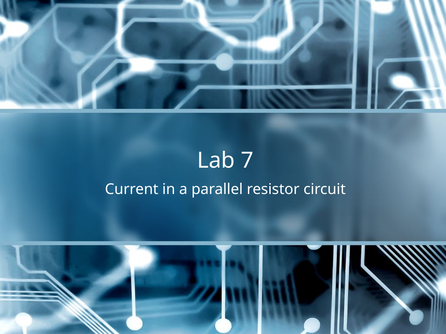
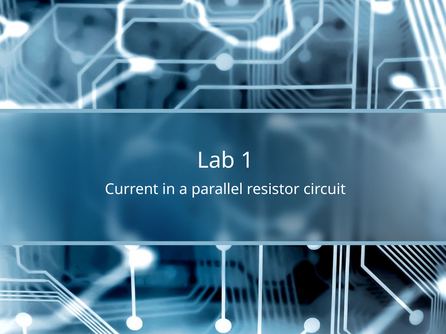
7: 7 -> 1 (247, 161)
